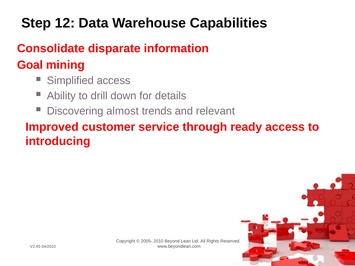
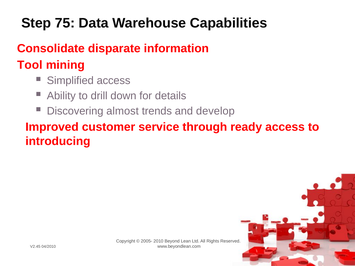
12: 12 -> 75 (65, 23)
Goal: Goal -> Tool (30, 65)
relevant: relevant -> develop (215, 111)
